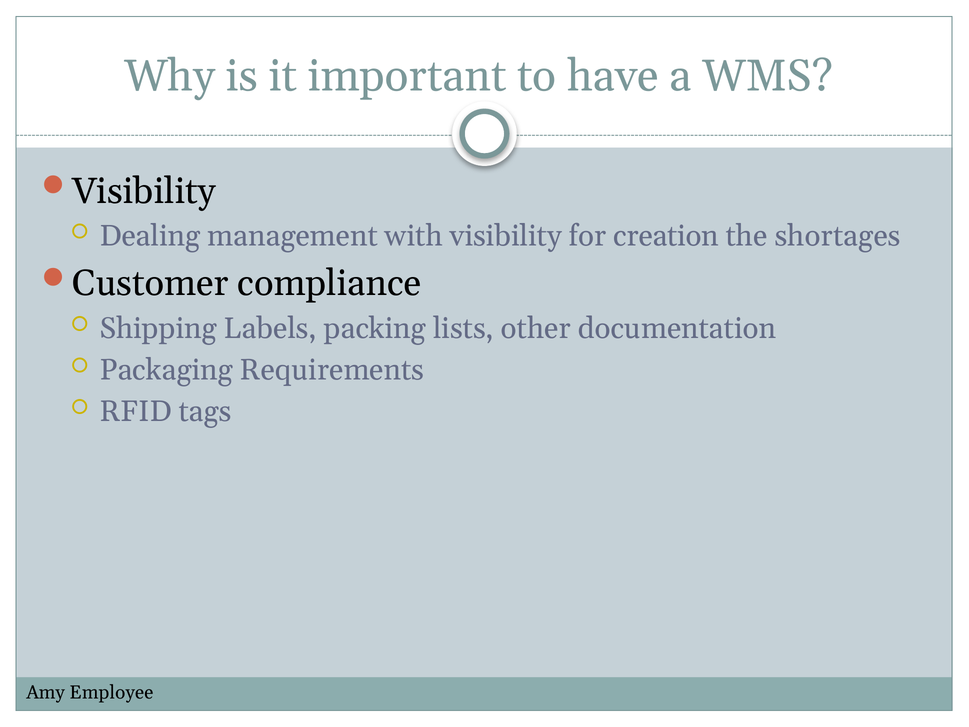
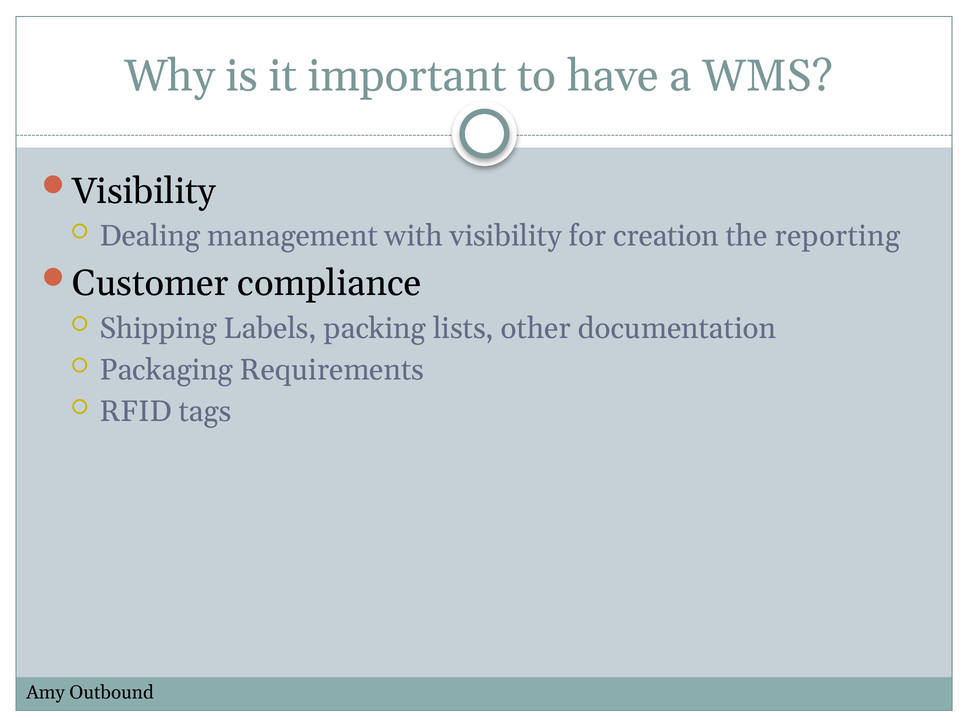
shortages: shortages -> reporting (838, 236)
Employee: Employee -> Outbound (112, 692)
